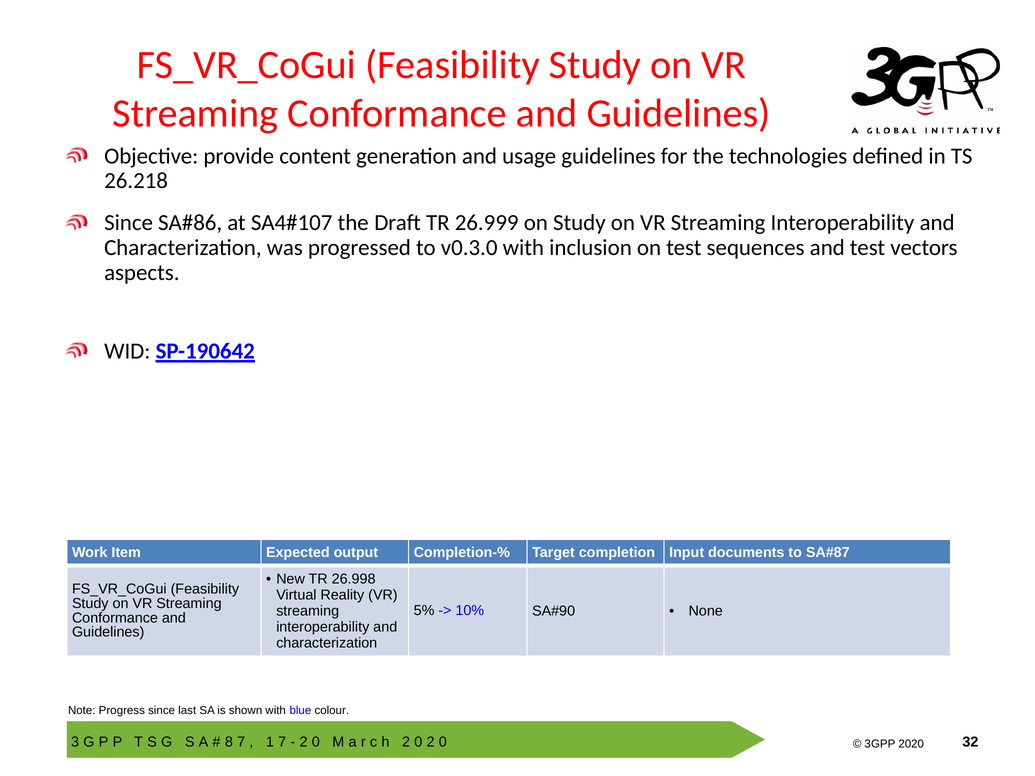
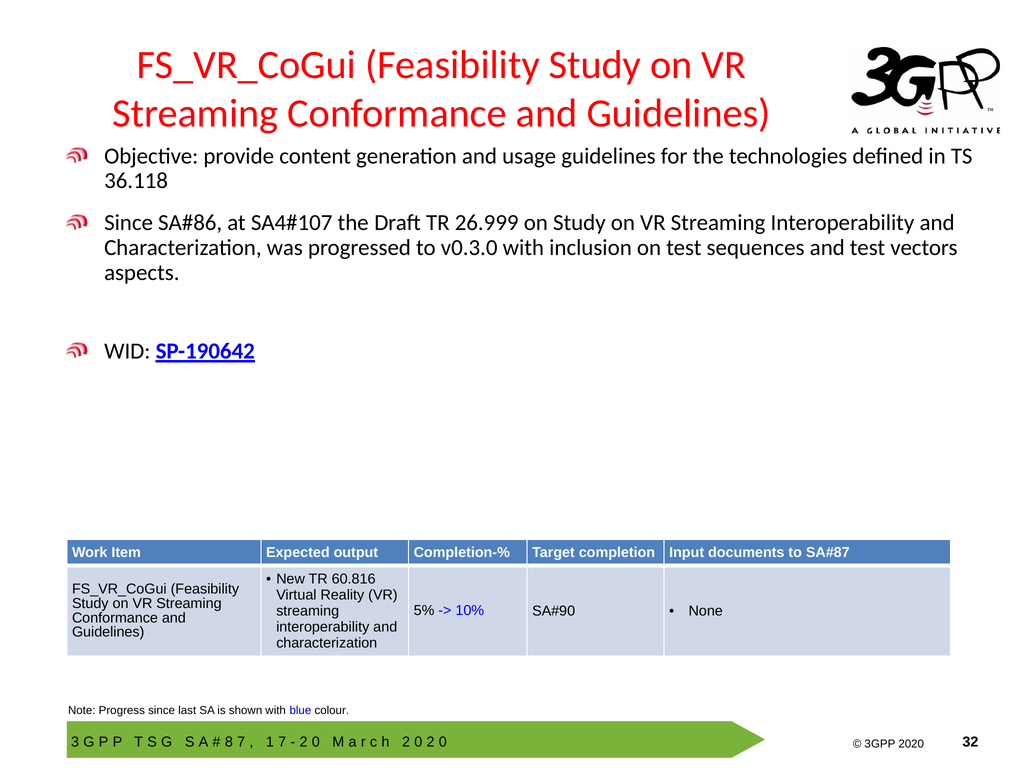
26.218: 26.218 -> 36.118 (136, 181)
26.998: 26.998 -> 60.816 (354, 579)
